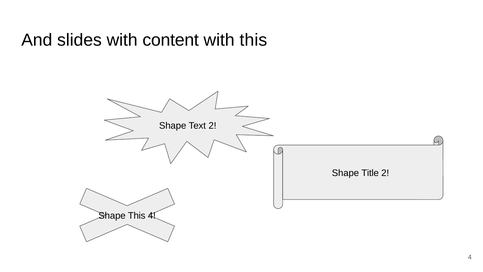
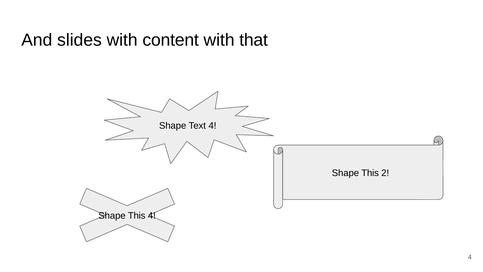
with this: this -> that (254, 40)
Text 2: 2 -> 4 (212, 126)
Title: Title -> This (370, 173)
